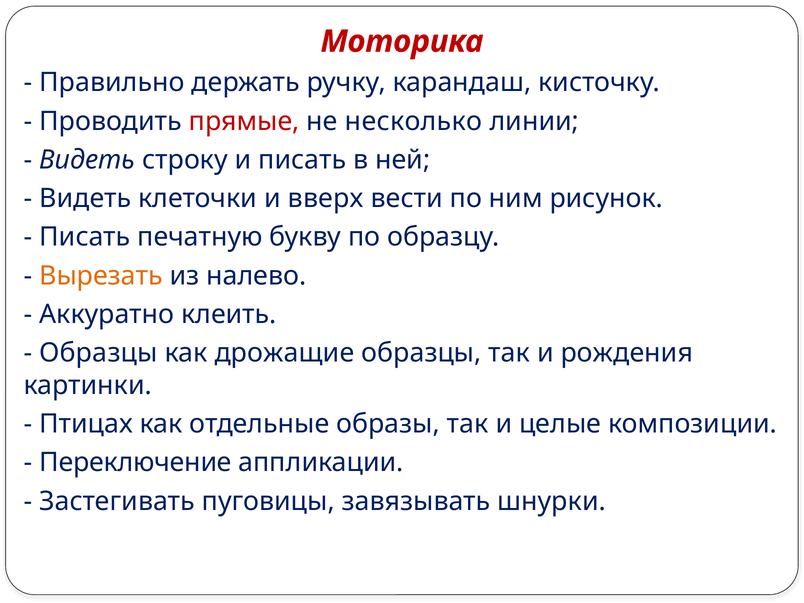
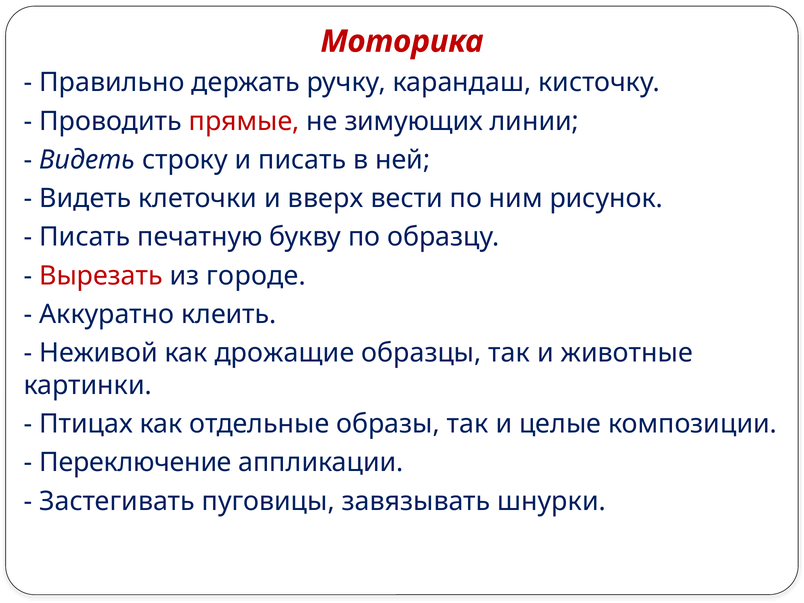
несколько: несколько -> зимующих (414, 121)
Вырезать colour: orange -> red (101, 276)
налево: налево -> городе (256, 276)
Образцы: Образцы -> Неживой (99, 353)
рождения: рождения -> животные (627, 353)
